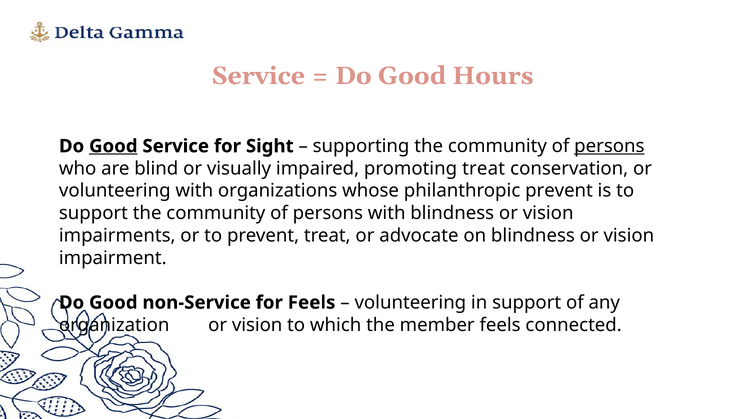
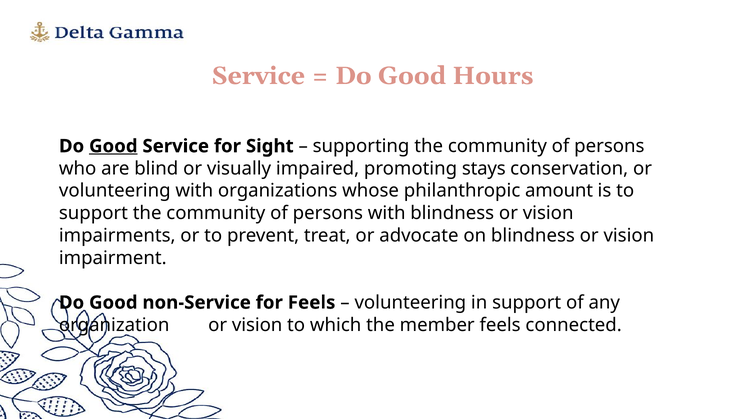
persons underline: present -> none (609, 146)
promoting treat: treat -> stays (484, 169)
philanthropic prevent: prevent -> amount (559, 191)
